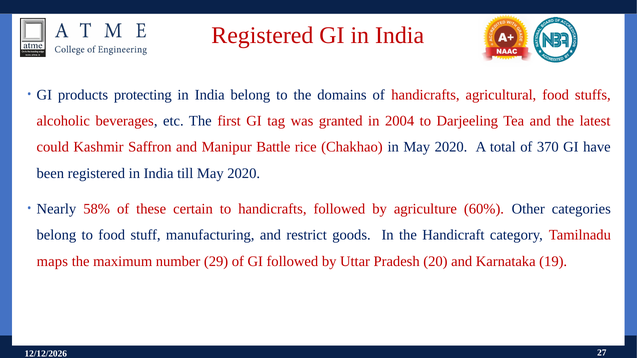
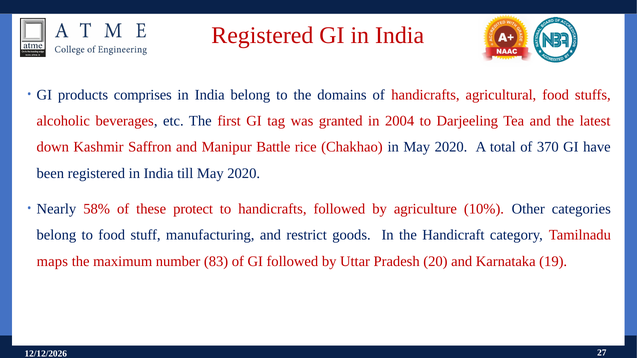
protecting: protecting -> comprises (143, 95)
could: could -> down (53, 147)
certain: certain -> protect (193, 209)
60%: 60% -> 10% (484, 209)
29: 29 -> 83 (216, 262)
